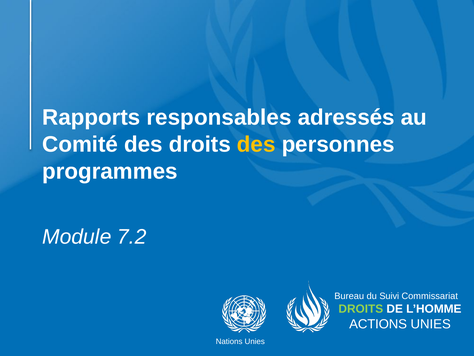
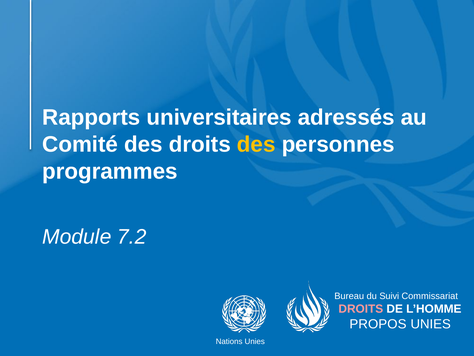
responsables: responsables -> universitaires (219, 117)
DROITS colour: light green -> pink (361, 309)
ACTIONS: ACTIONS -> PROPOS (378, 324)
